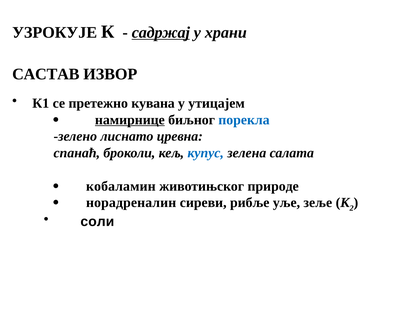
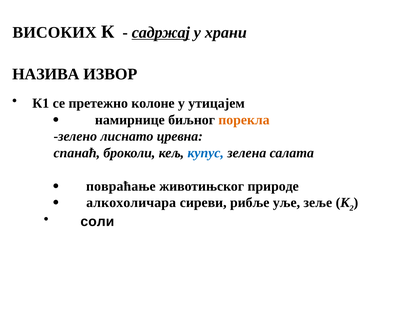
УЗРОКУЈЕ: УЗРОКУЈЕ -> ВИСОКИХ (55, 32)
САСТАВ: САСТАВ -> НАЗИВА (46, 74)
кувана: кувана -> колоне (153, 103)
намирнице underline: present -> none (130, 120)
порекла colour: blue -> orange (244, 120)
кобаламин: кобаламин -> повраћање (121, 186)
норадреналин: норадреналин -> алкохоличара (131, 202)
